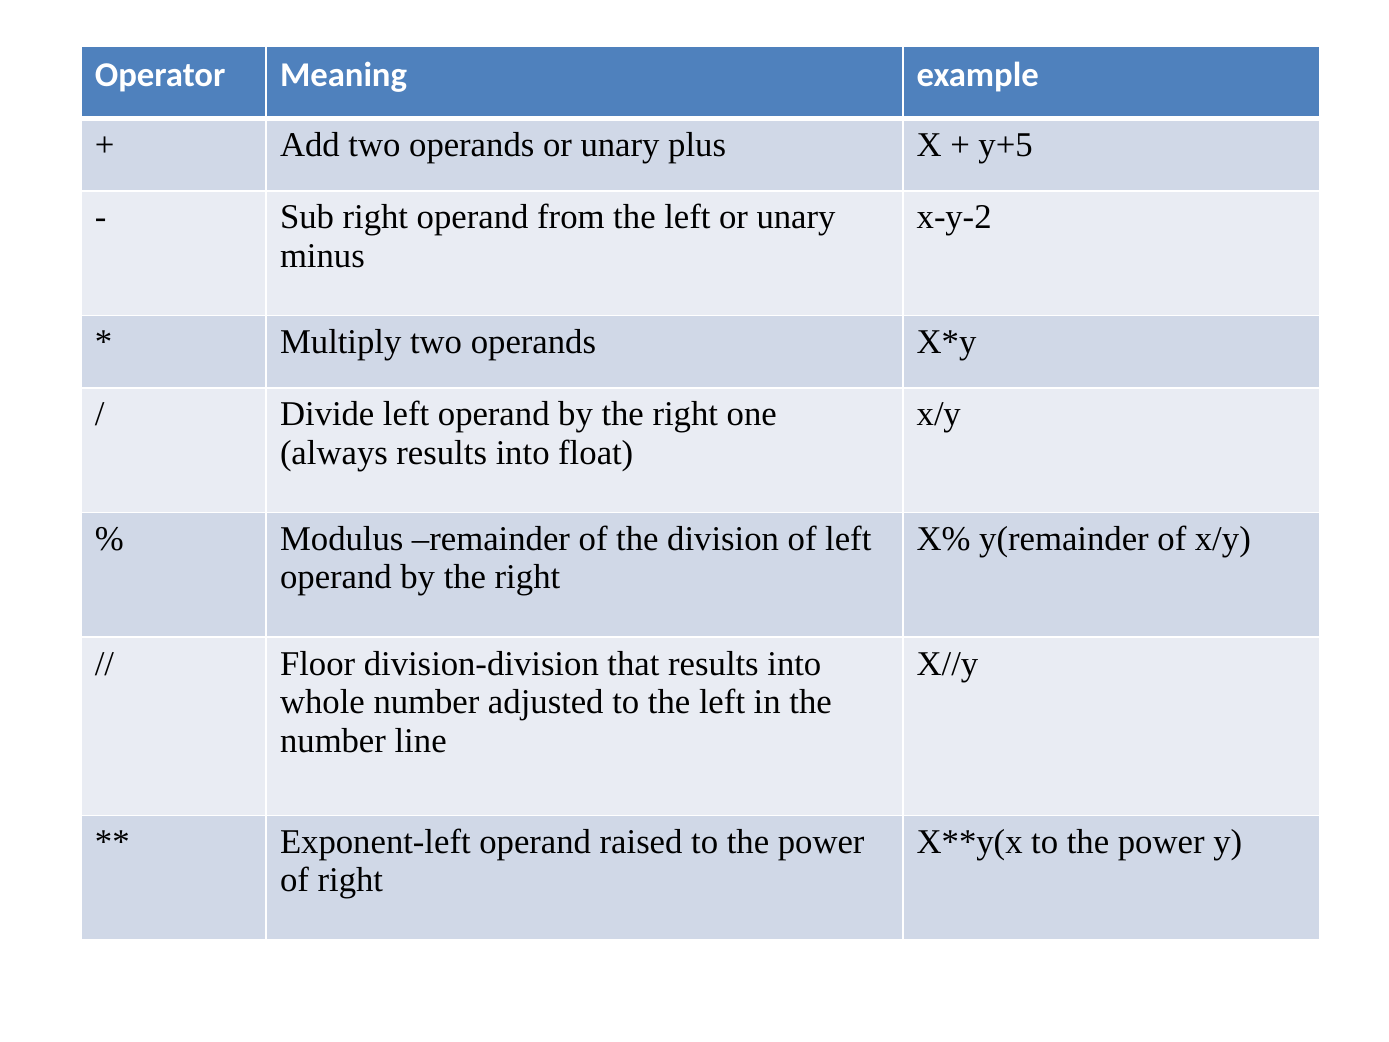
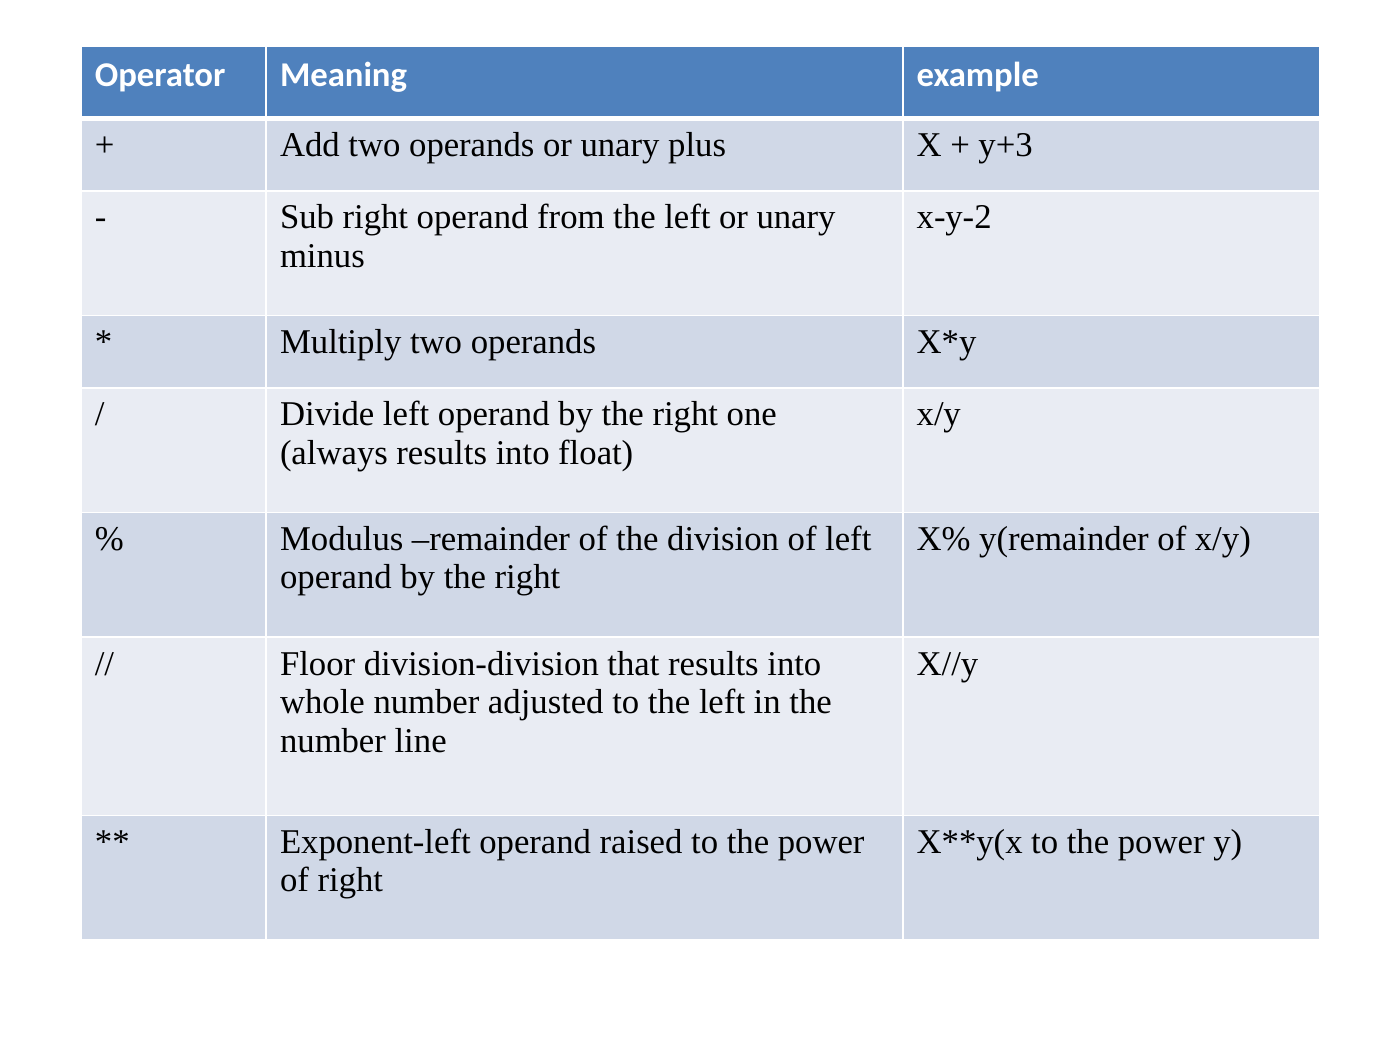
y+5: y+5 -> y+3 (1006, 145)
